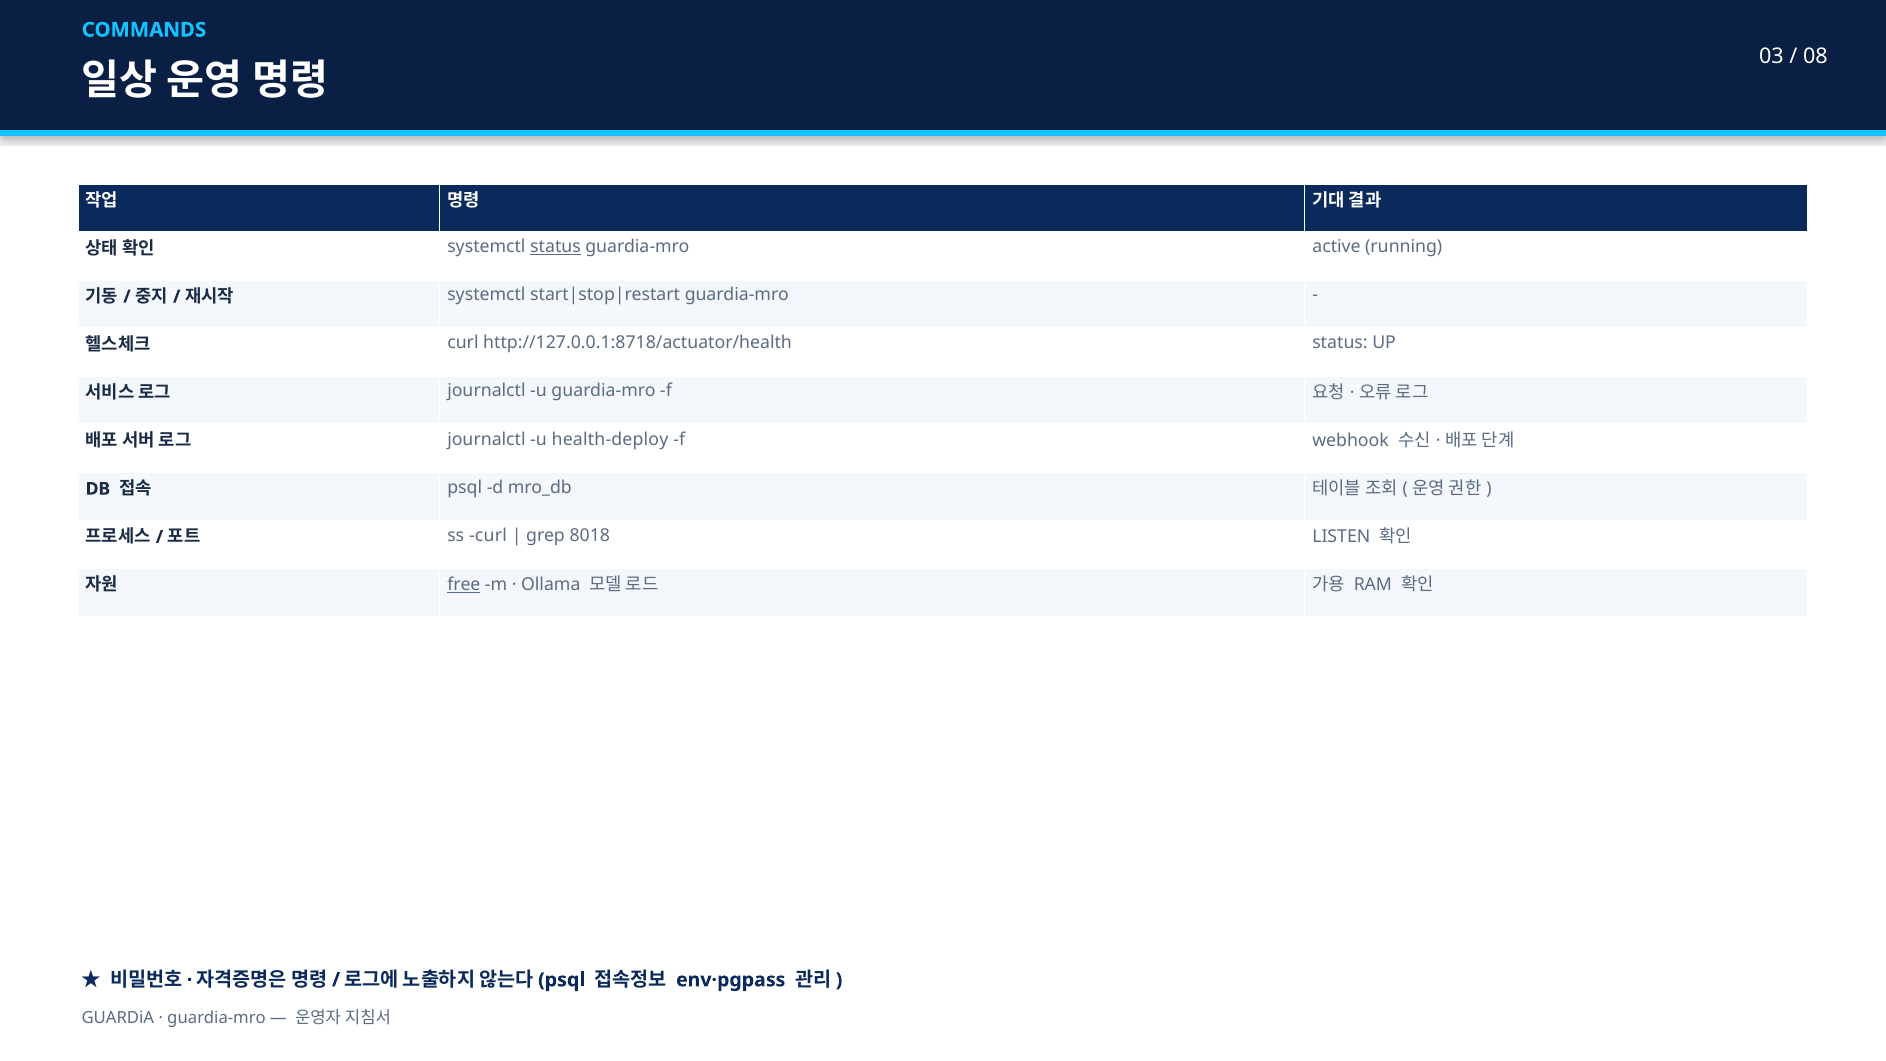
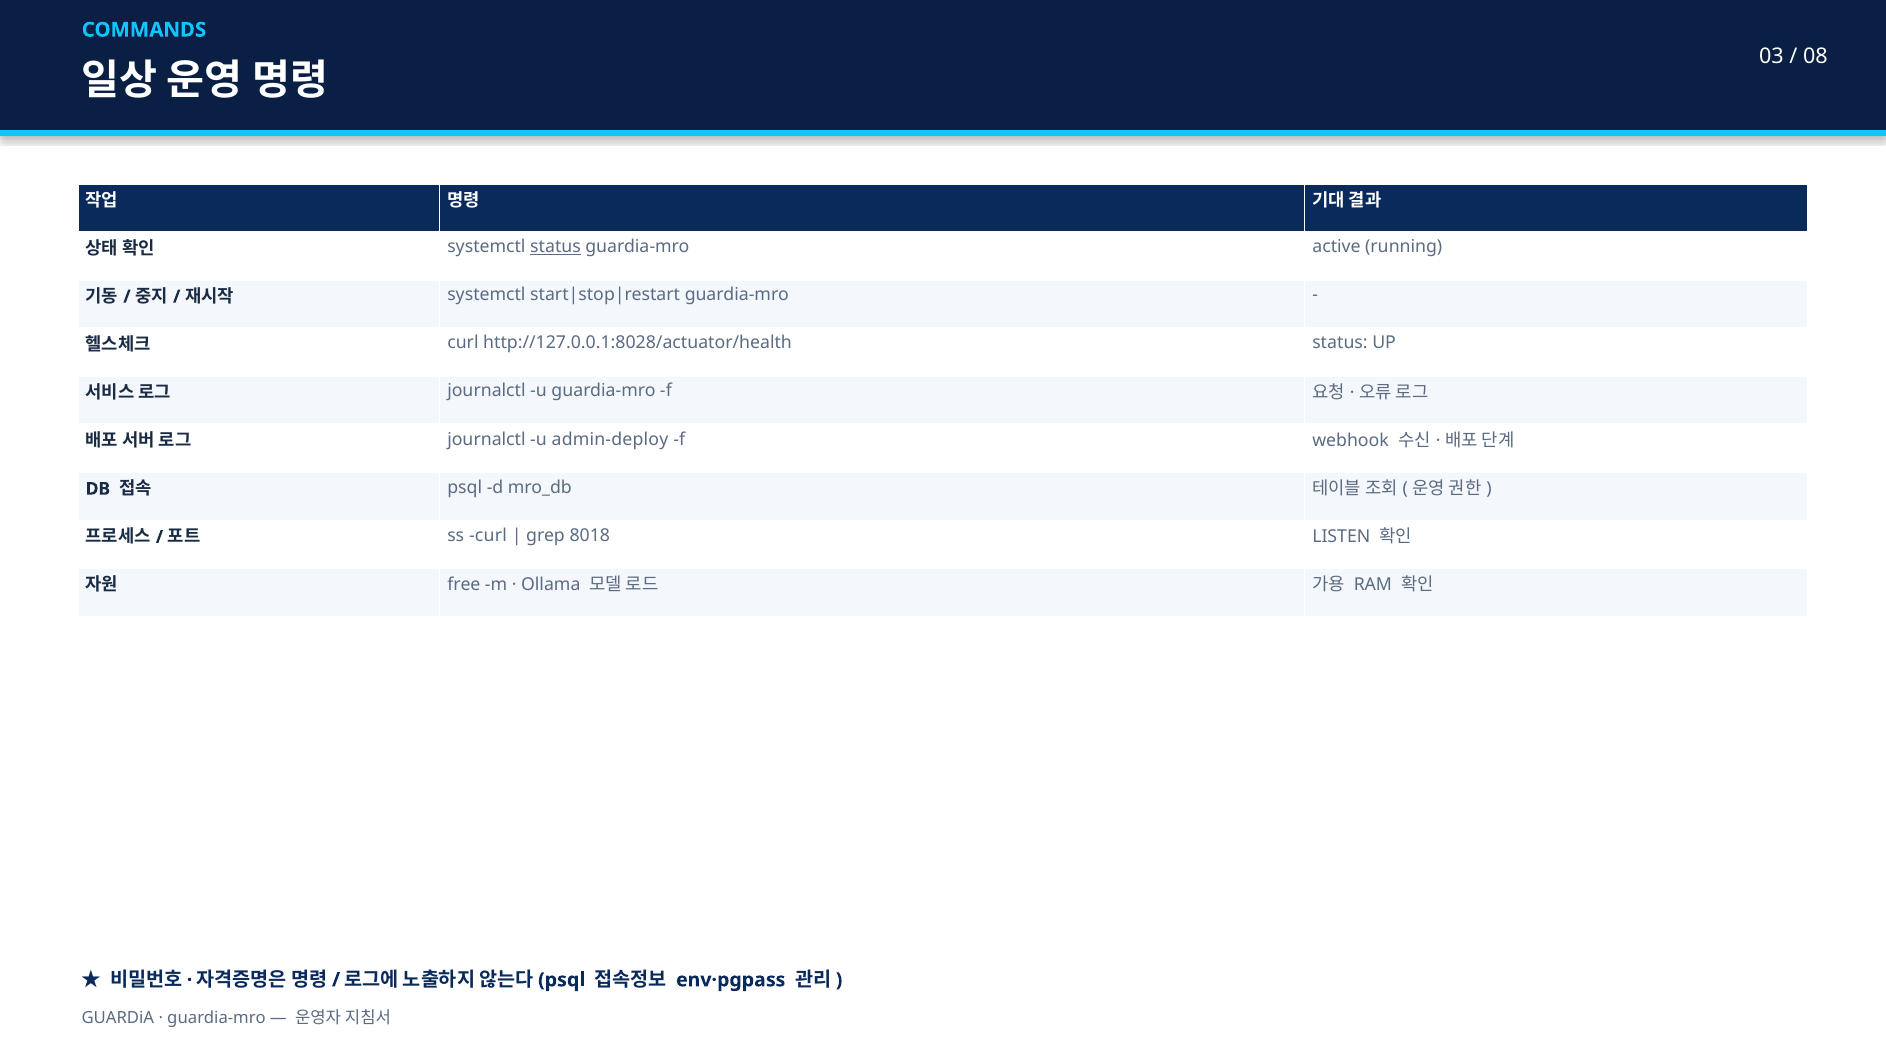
http://127.0.0.1:8718/actuator/health: http://127.0.0.1:8718/actuator/health -> http://127.0.0.1:8028/actuator/health (638, 343)
health-deploy: health-deploy -> admin-deploy (610, 439)
free underline: present -> none (464, 585)
